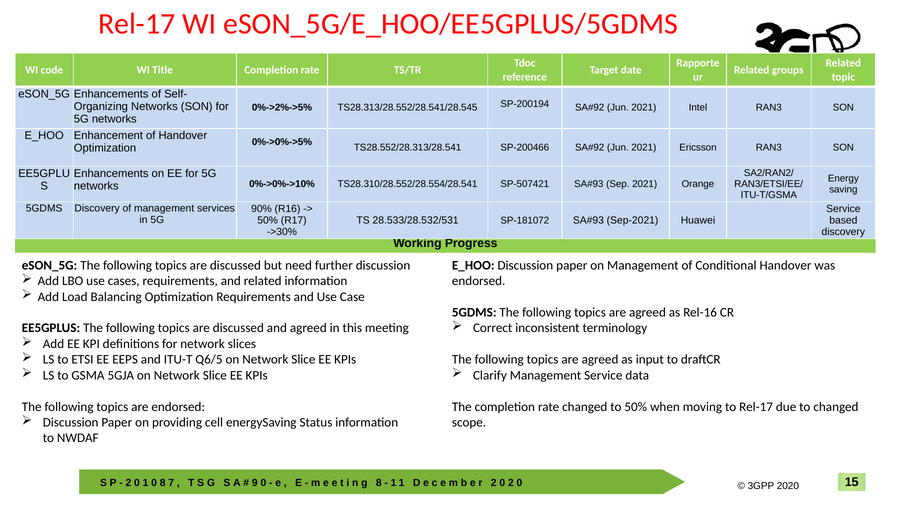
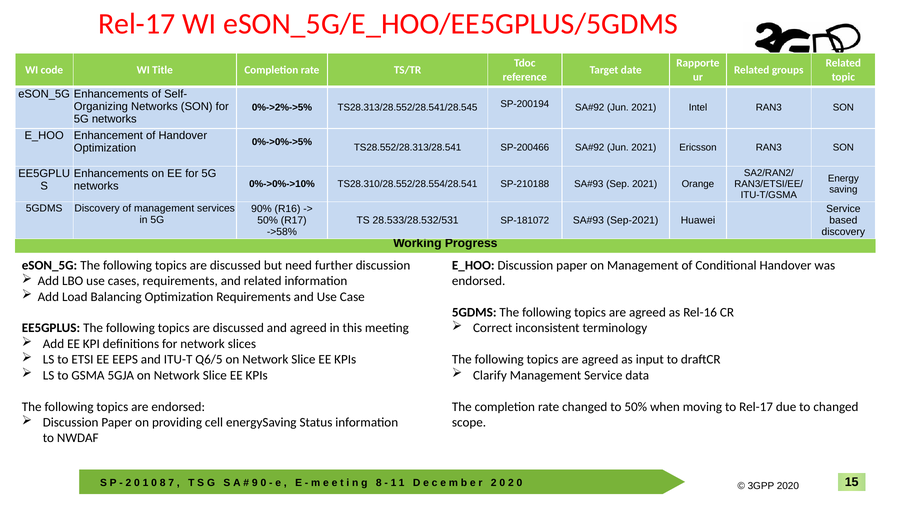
SP-507421: SP-507421 -> SP-210188 (525, 184)
->30%: ->30% -> ->58% (282, 232)
